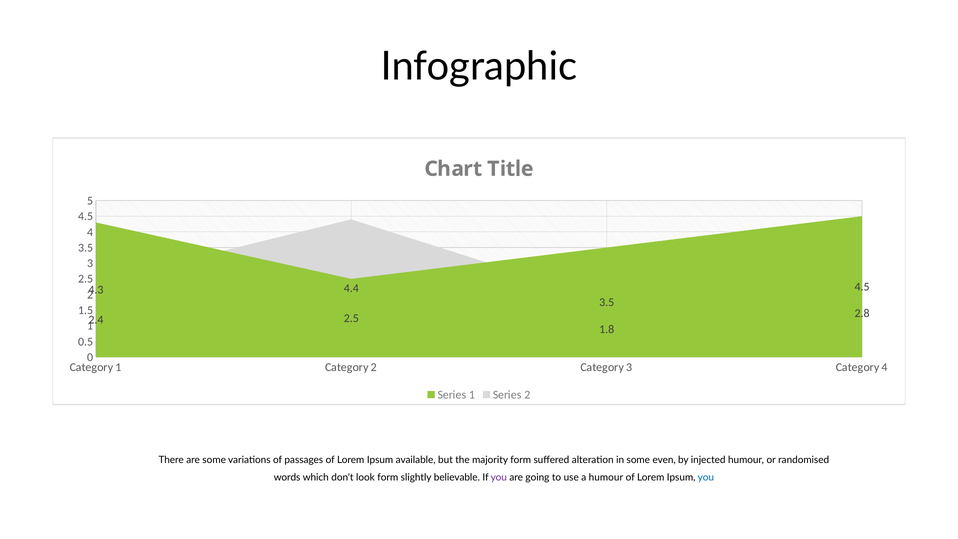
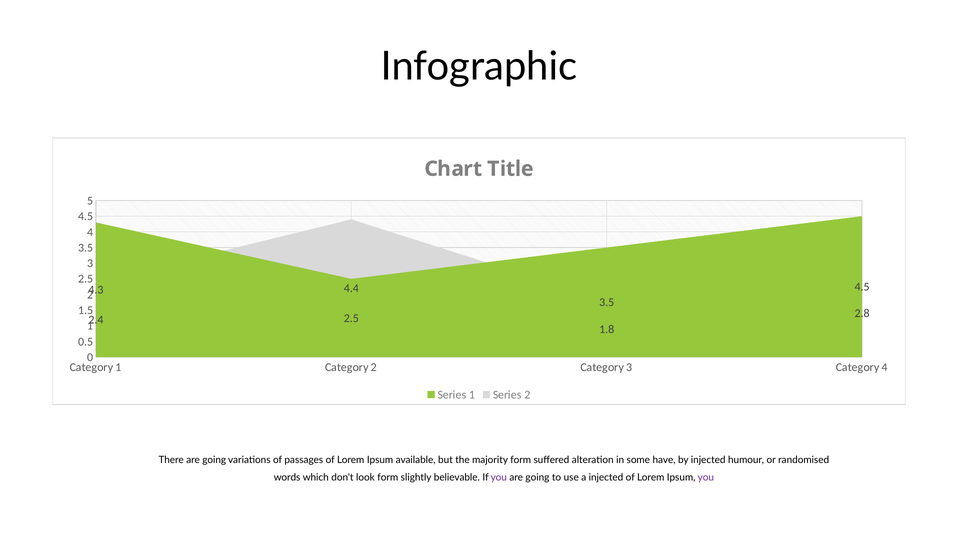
There are some: some -> going (214, 460)
even: even -> have (664, 460)
a humour: humour -> injected (606, 478)
you colour: blue -> purple (706, 478)
